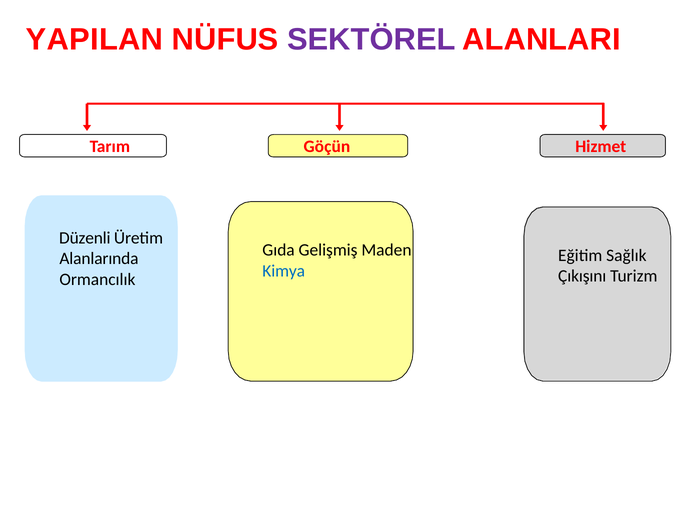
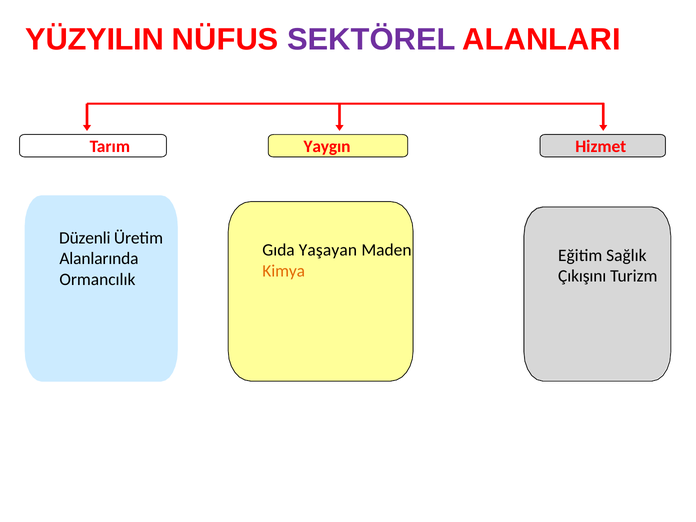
YAPILAN: YAPILAN -> YÜZYILIN (95, 40)
Göçün: Göçün -> Yaygın (327, 147)
Gelişmiş: Gelişmiş -> Yaşayan (328, 250)
Kimya colour: blue -> orange (284, 271)
